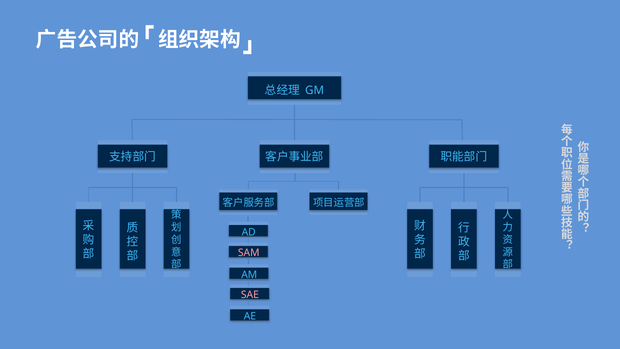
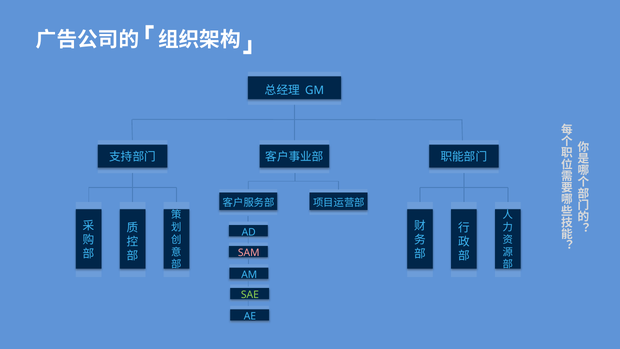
SAE colour: pink -> light green (250, 295)
